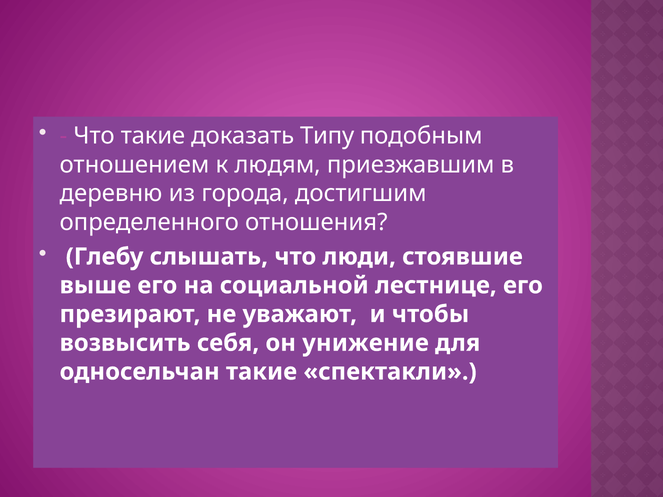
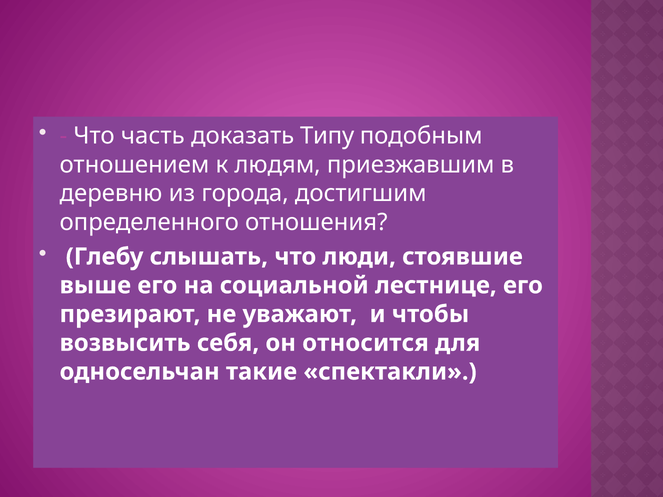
Что такие: такие -> часть (153, 136)
унижение: унижение -> относится (365, 343)
